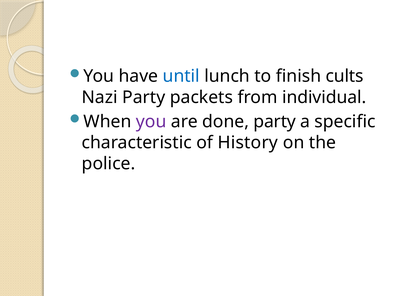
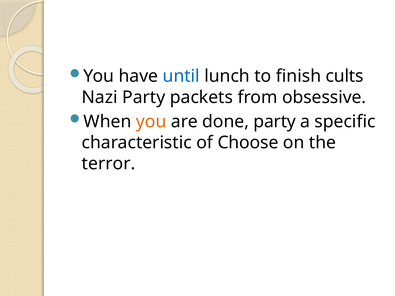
individual: individual -> obsessive (324, 97)
you colour: purple -> orange (151, 122)
History: History -> Choose (248, 143)
police: police -> terror (109, 164)
